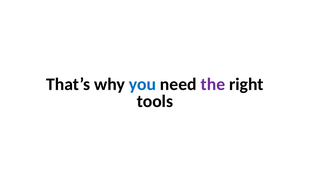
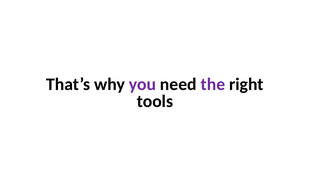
you colour: blue -> purple (142, 85)
